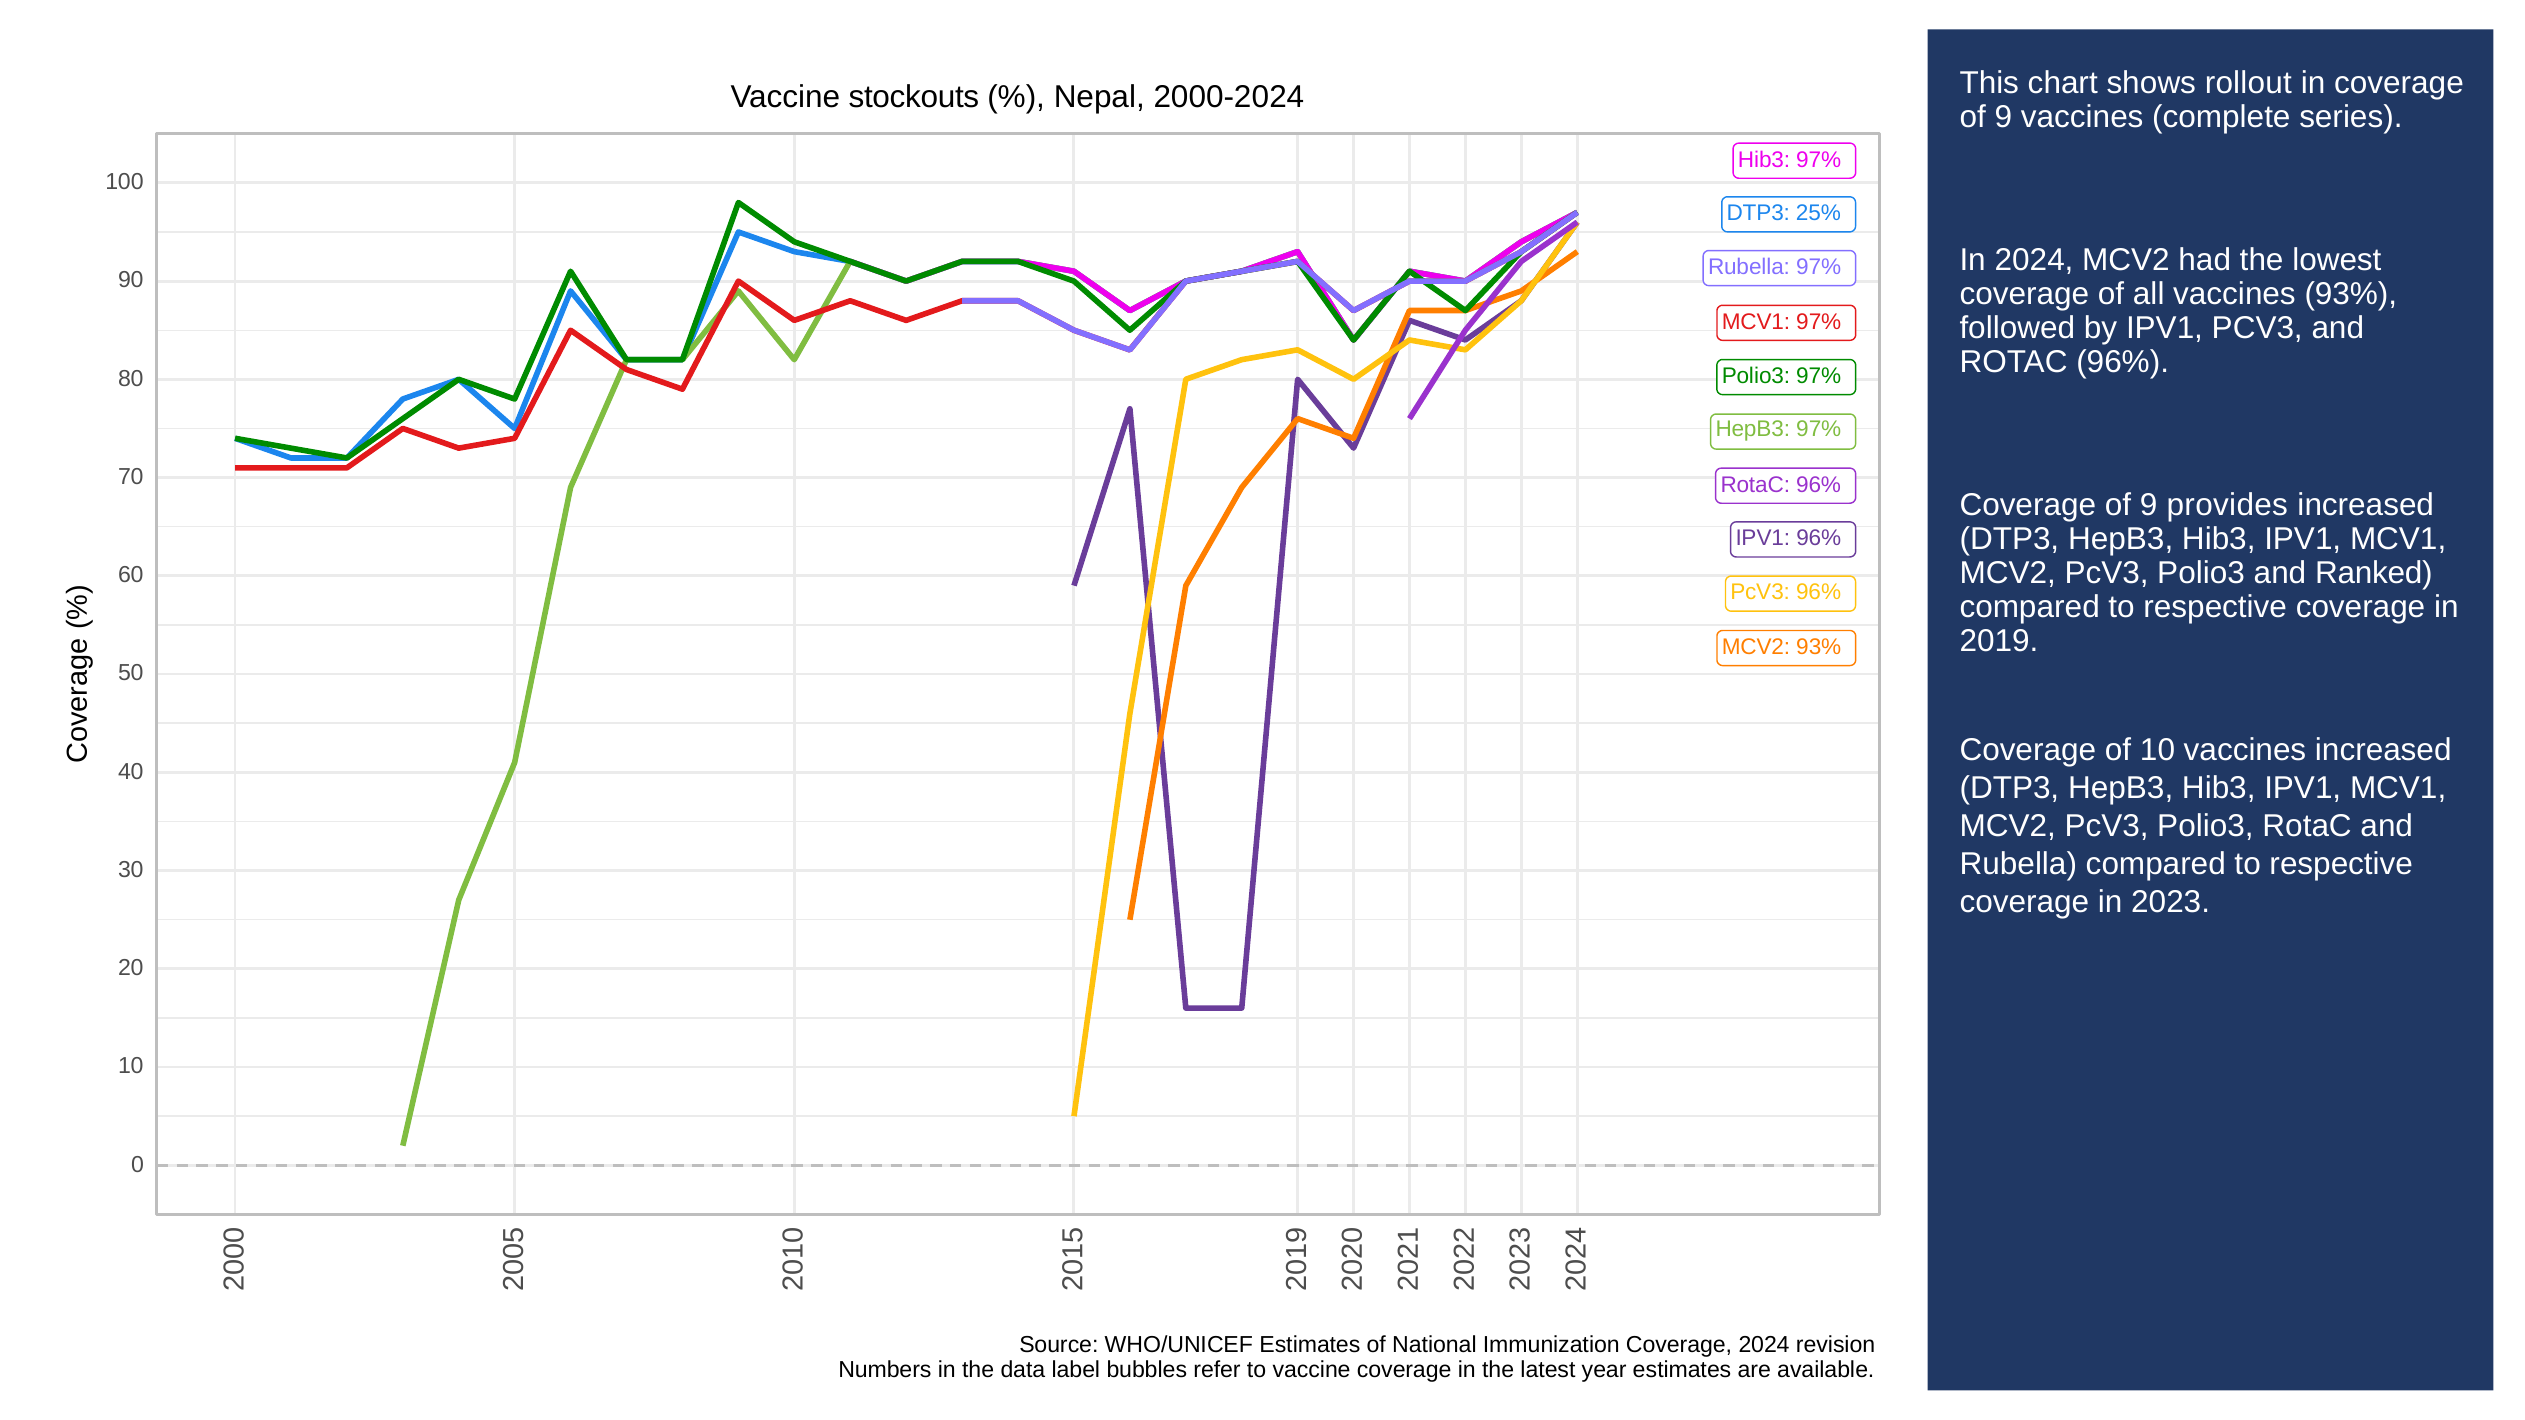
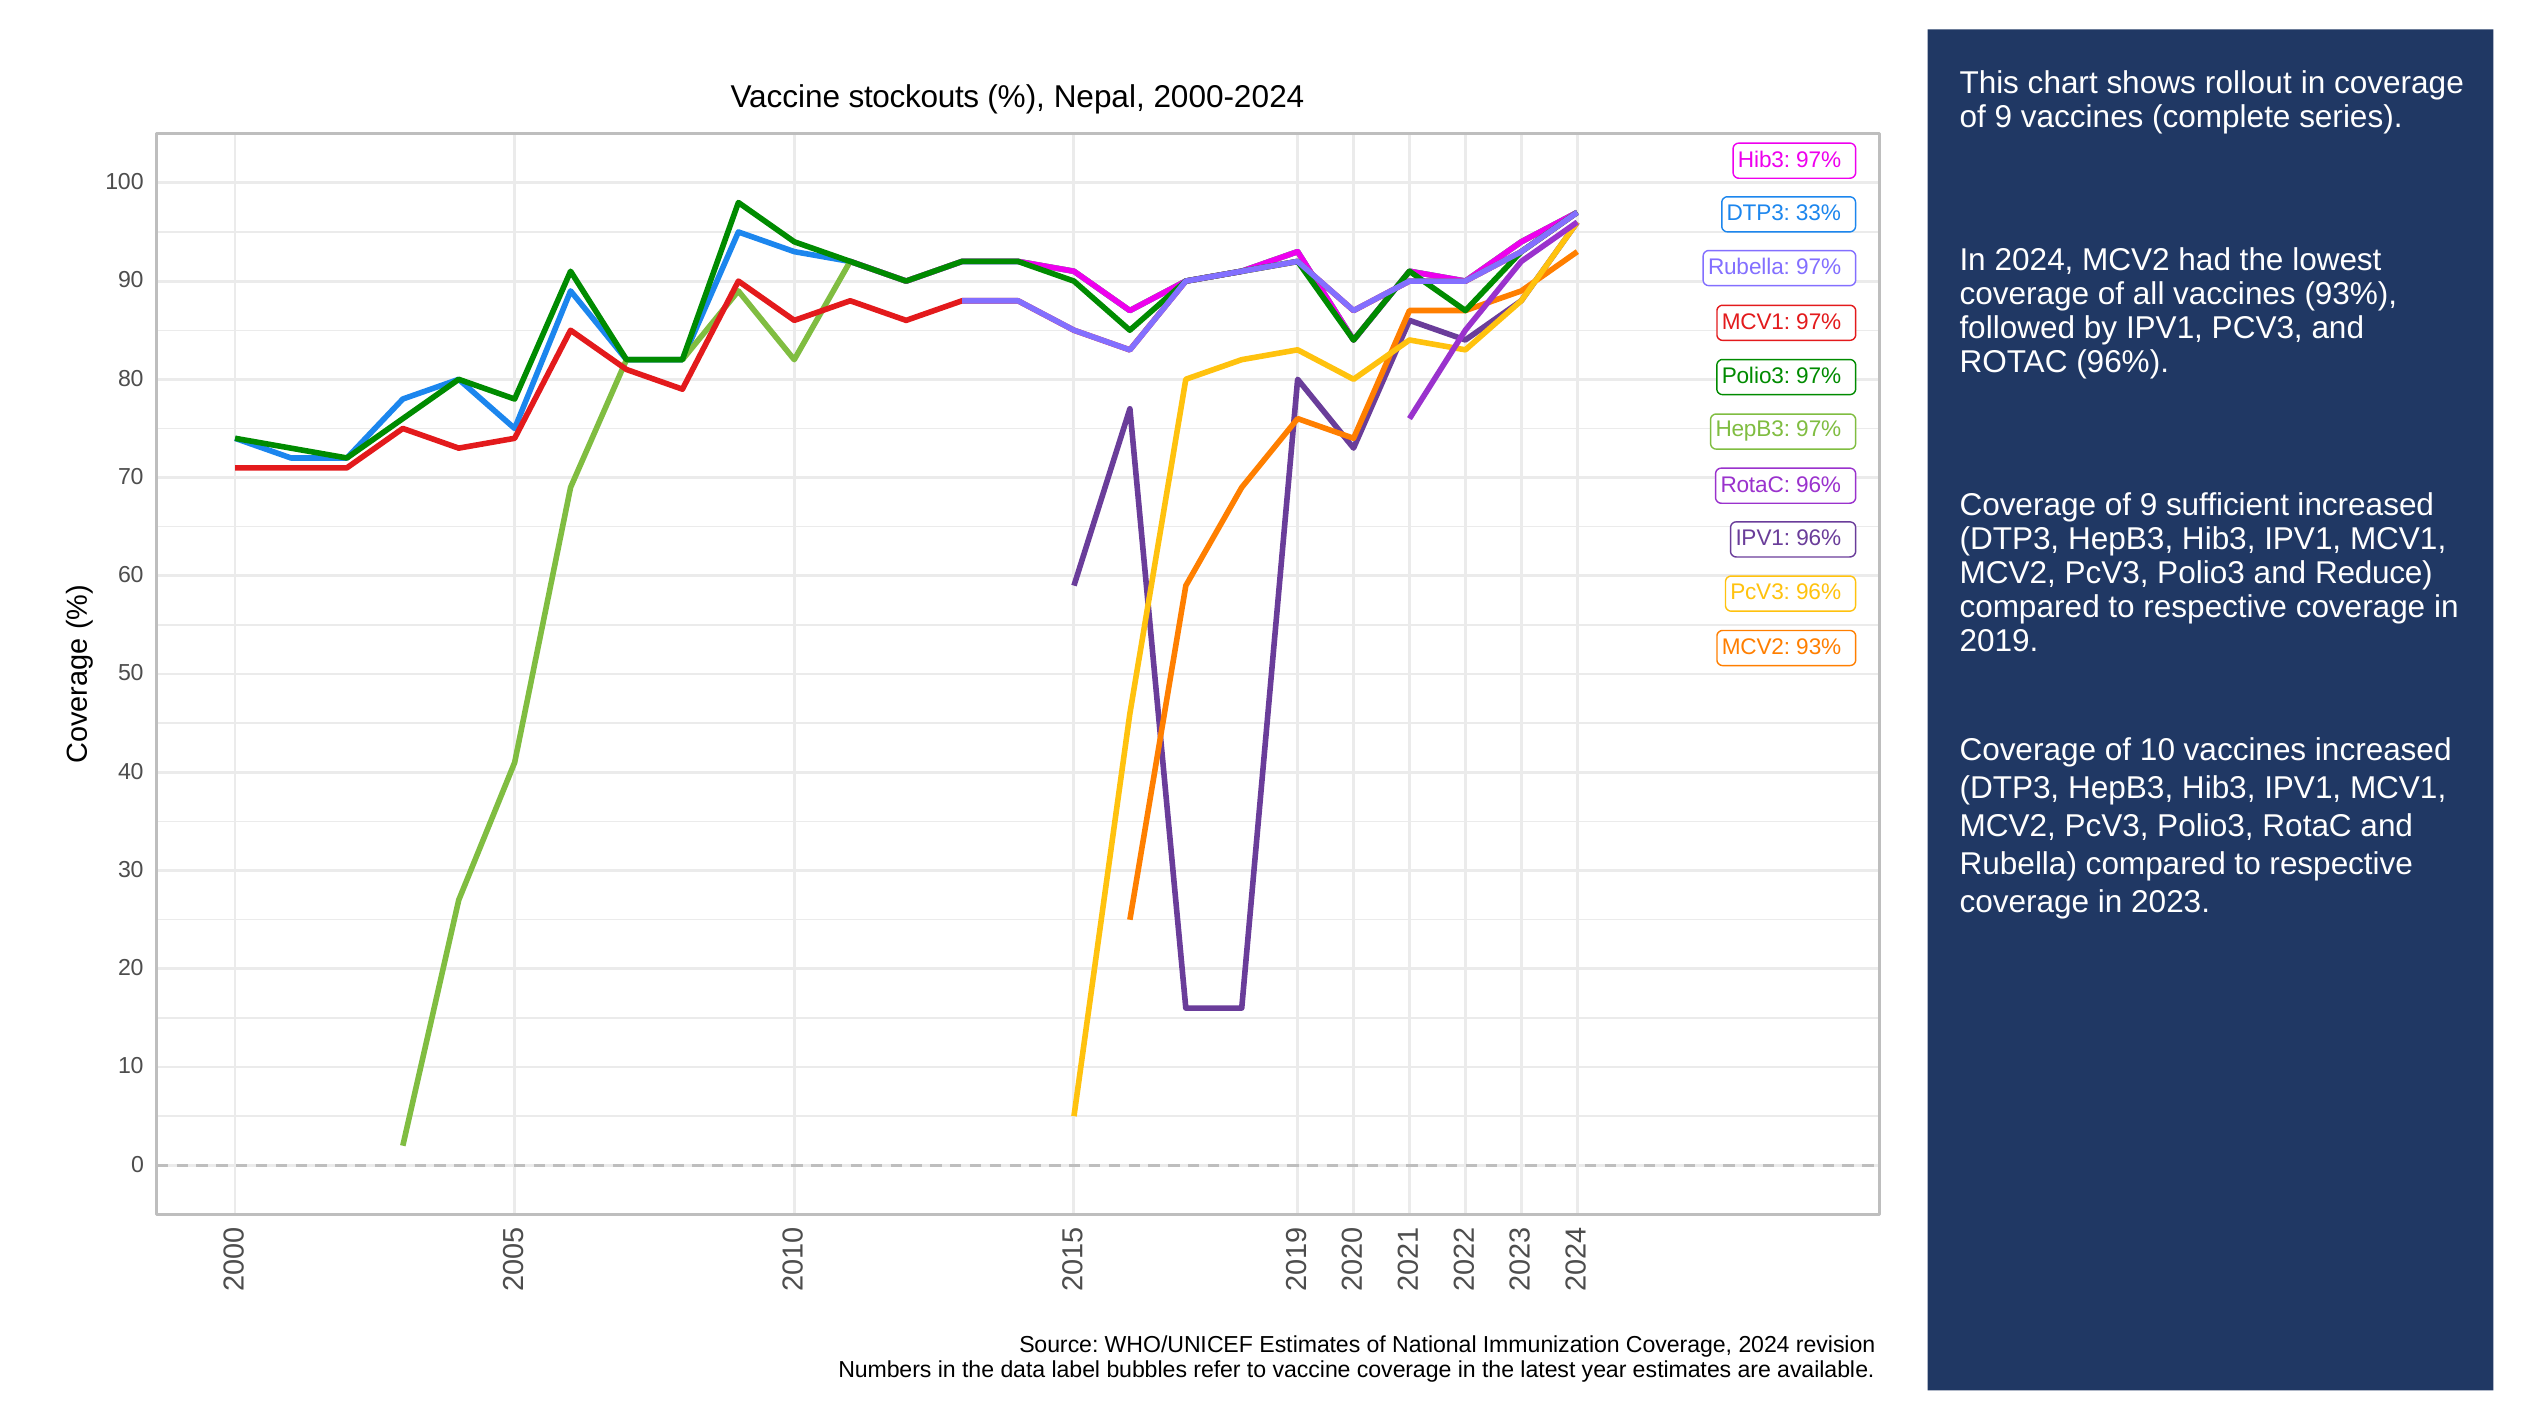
25%: 25% -> 33% (1818, 213)
provides: provides -> sufficient (2228, 505)
Ranked: Ranked -> Reduce (2374, 573)
